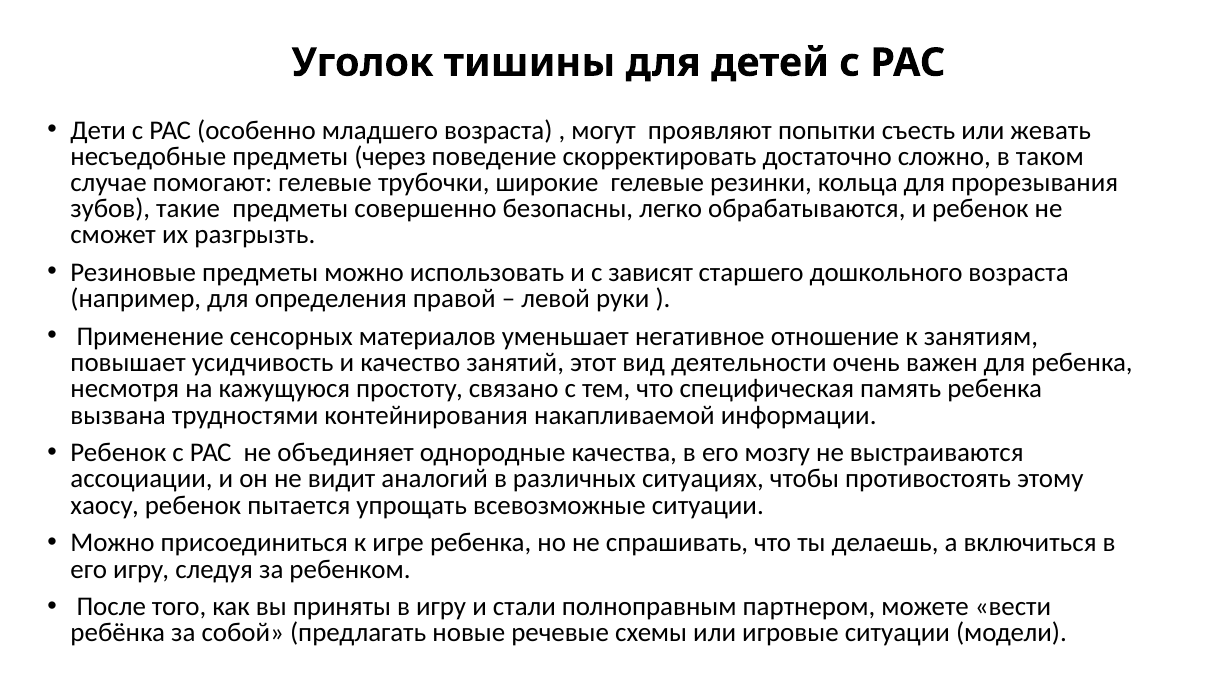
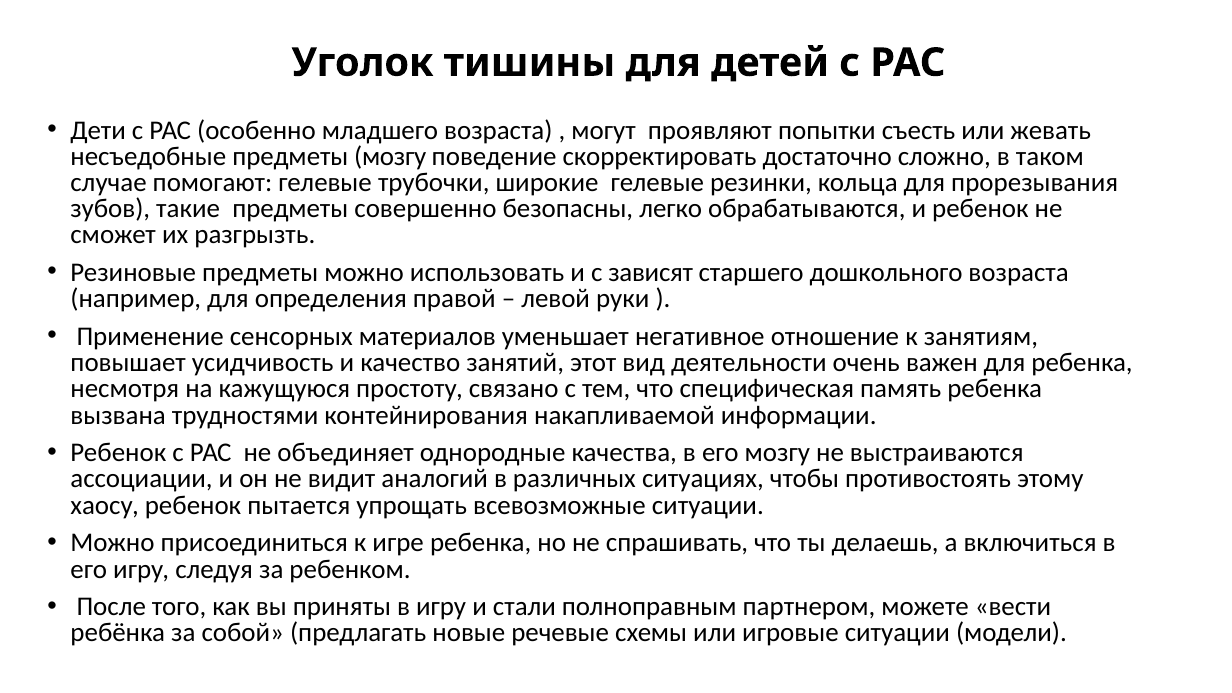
предметы через: через -> мозгу (390, 156)
